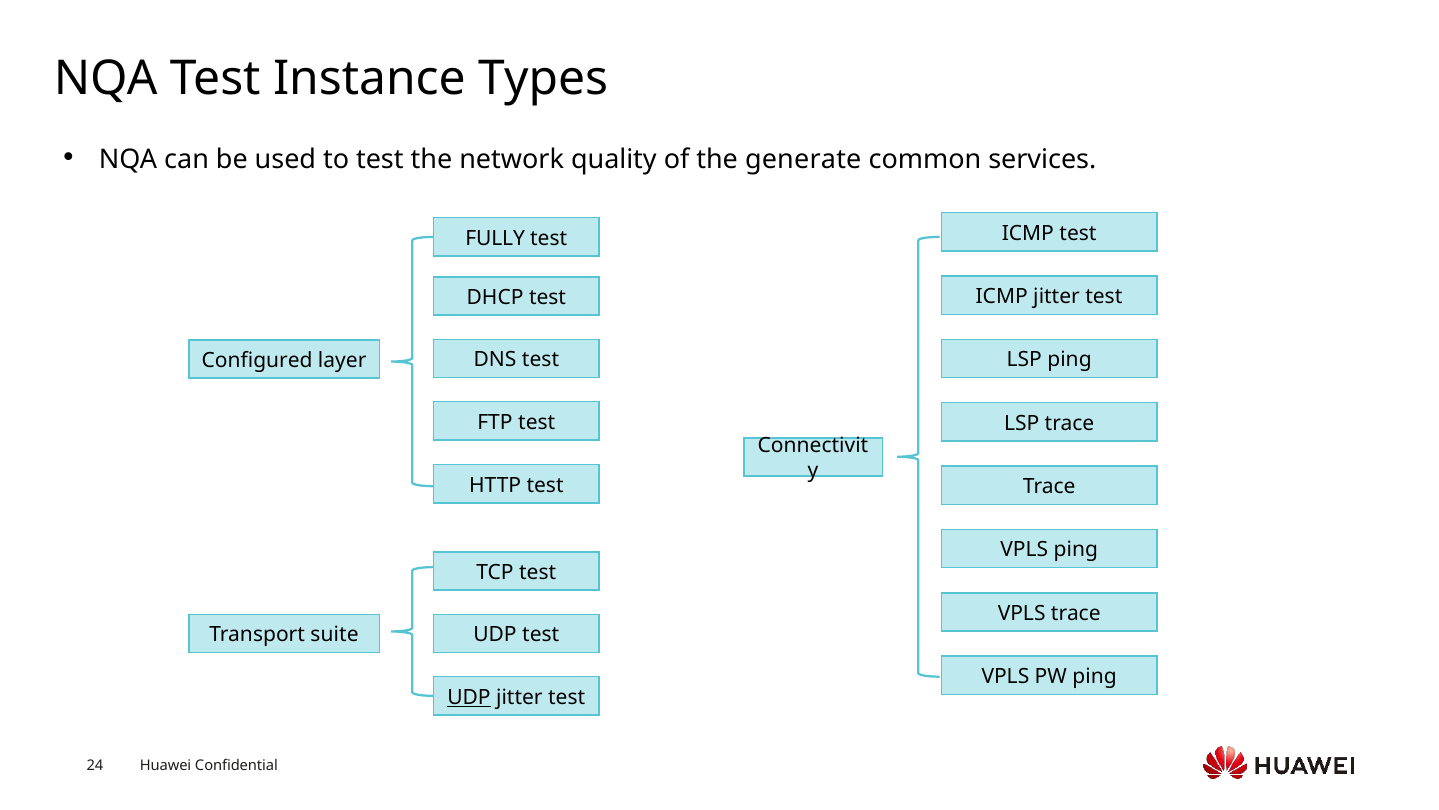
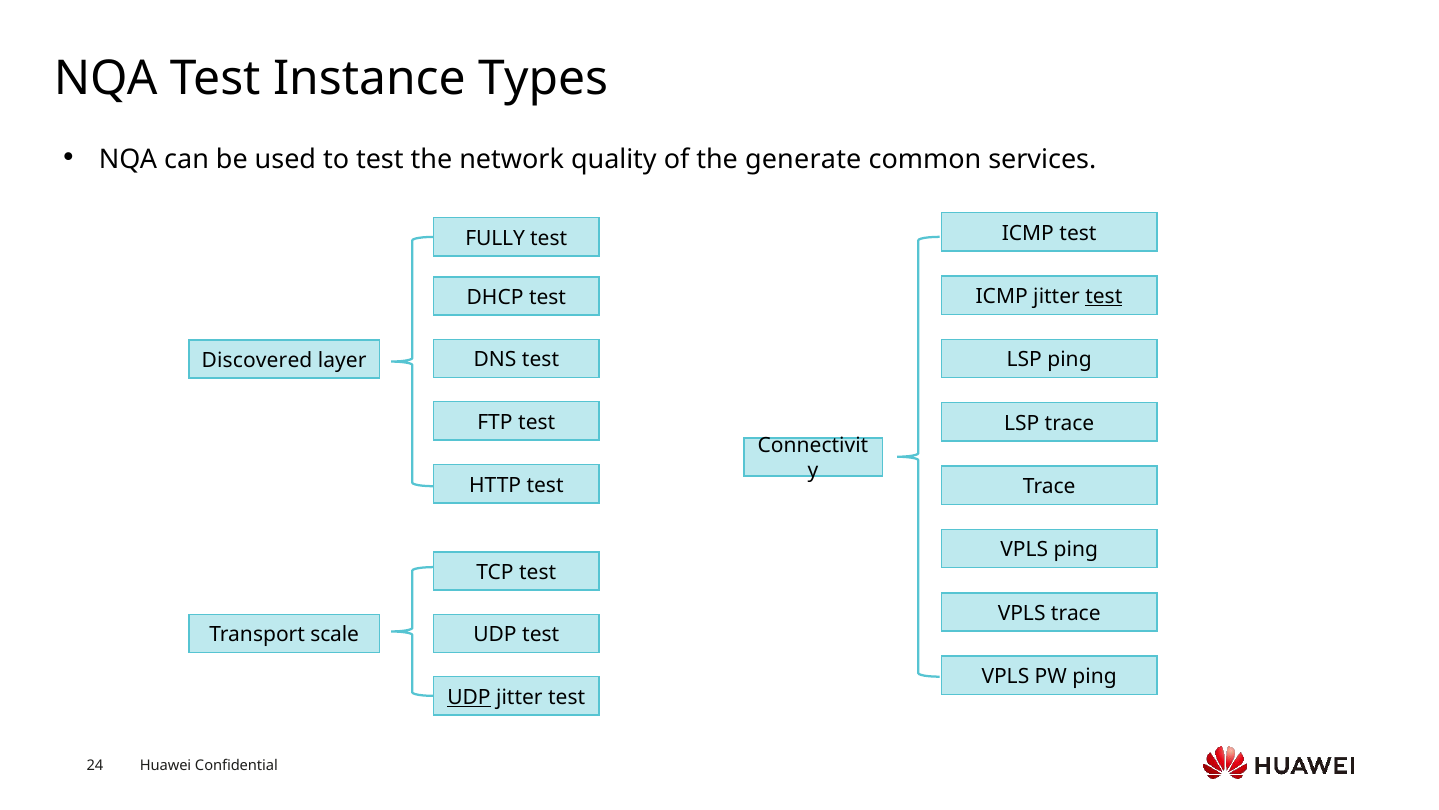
test underline: none -> present (1104, 296)
Configured: Configured -> Discovered (257, 360)
suite: suite -> scale (335, 634)
